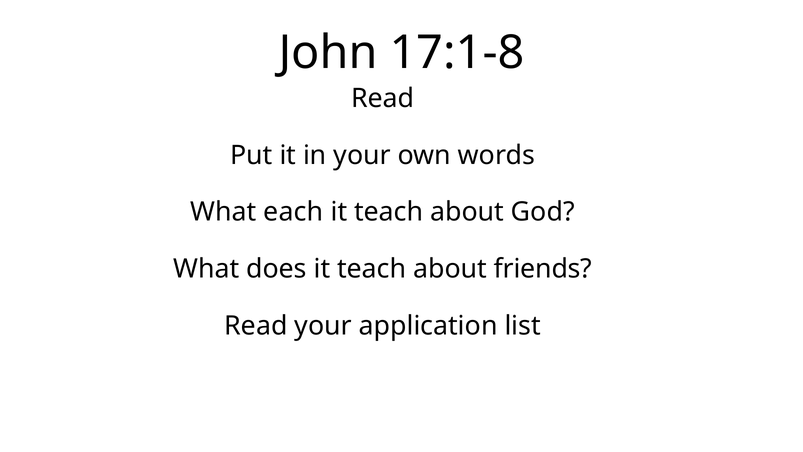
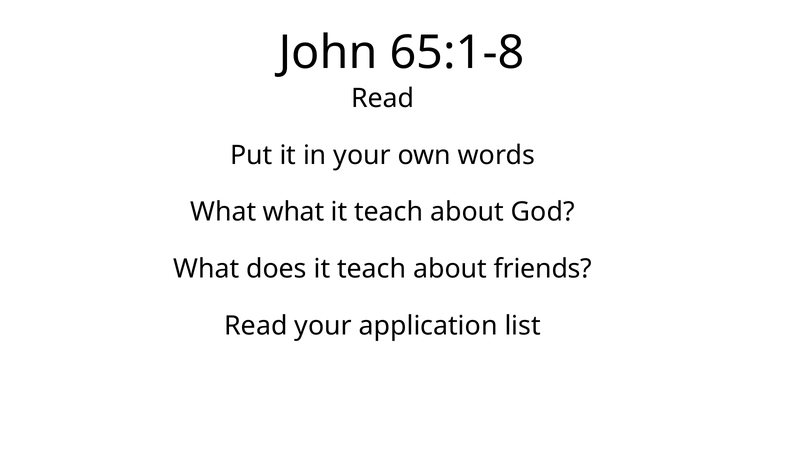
17:1-8: 17:1-8 -> 65:1-8 (457, 53)
What each: each -> what (294, 212)
